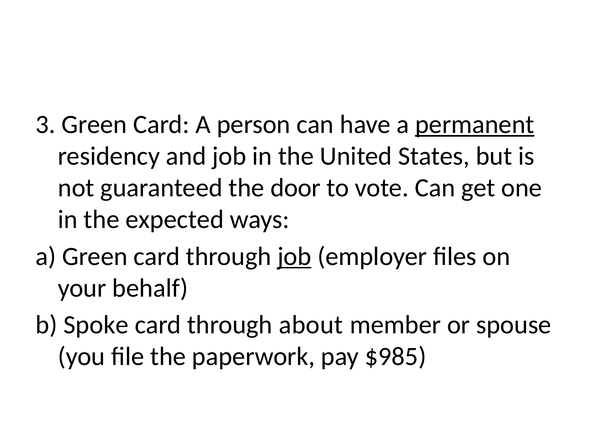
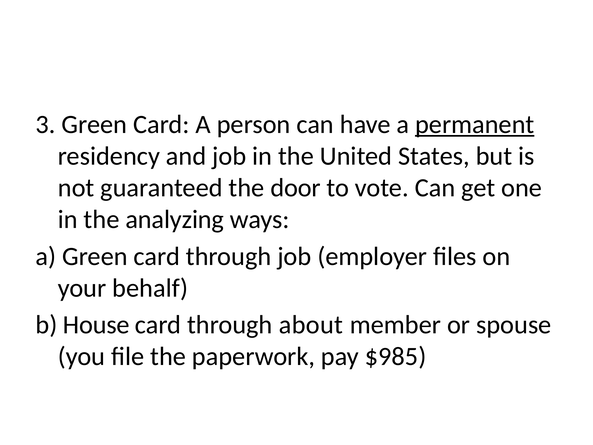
expected: expected -> analyzing (175, 219)
job underline: present -> none (294, 256)
Spoke: Spoke -> House (96, 325)
